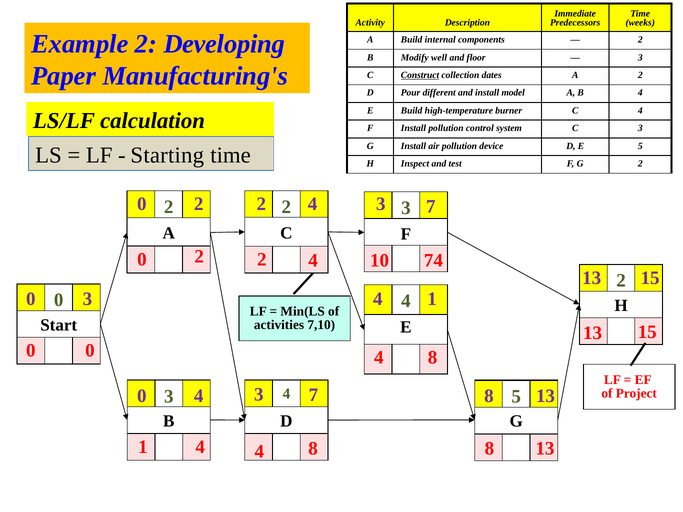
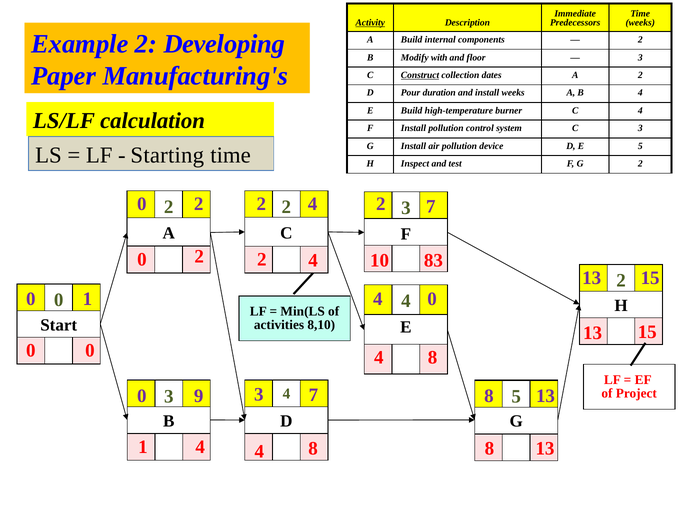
Activity underline: none -> present (370, 23)
well: well -> with (439, 57)
different: different -> duration (439, 93)
install model: model -> weeks (513, 93)
2 4 3: 3 -> 2 (381, 204)
74: 74 -> 83 (433, 261)
0 3: 3 -> 1 (87, 299)
4 1: 1 -> 0 (432, 299)
7,10: 7,10 -> 8,10 (321, 325)
0 4: 4 -> 9 (199, 396)
